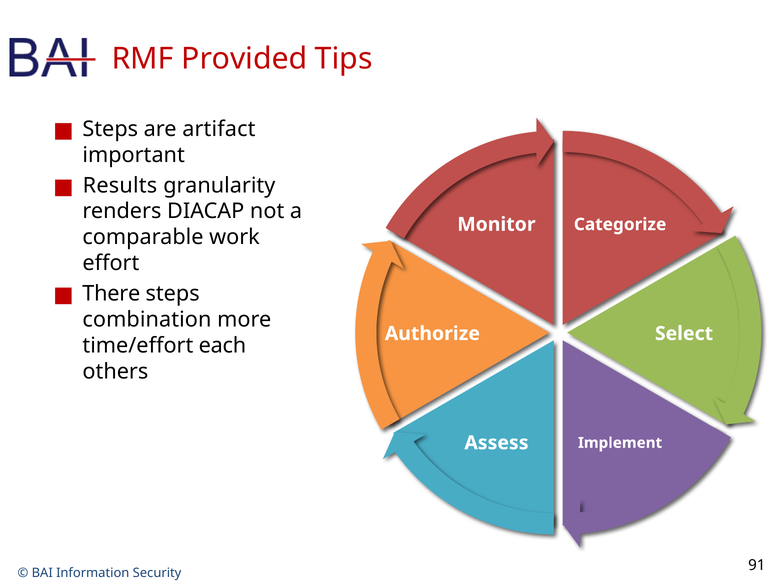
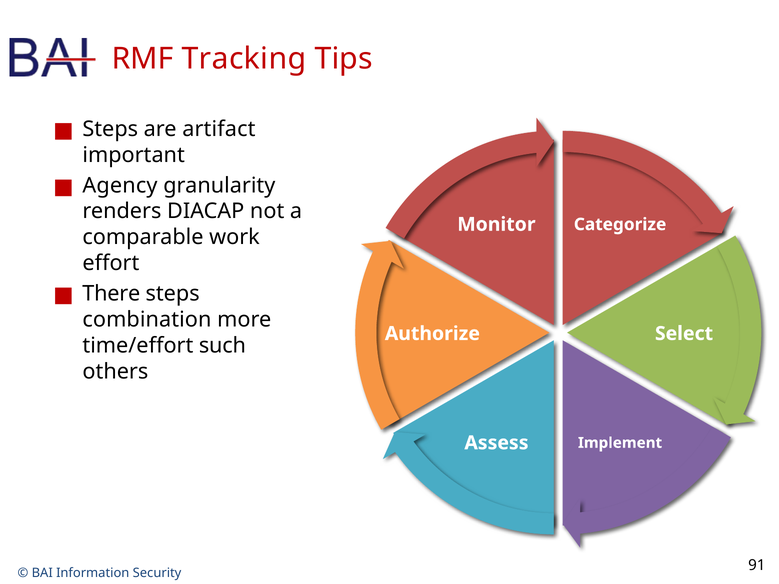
Provided: Provided -> Tracking (244, 59)
Results: Results -> Agency (120, 185)
each: each -> such (222, 346)
